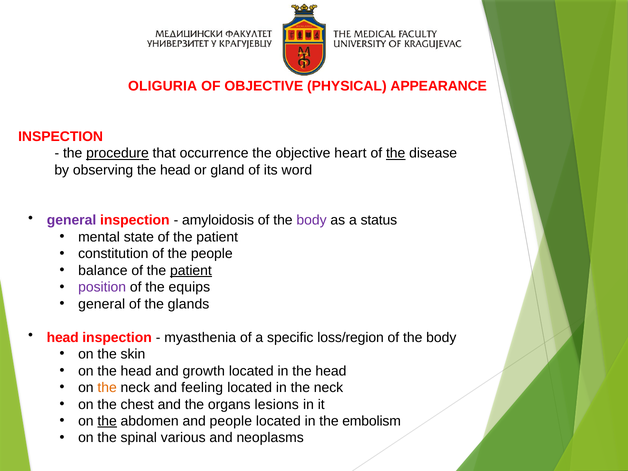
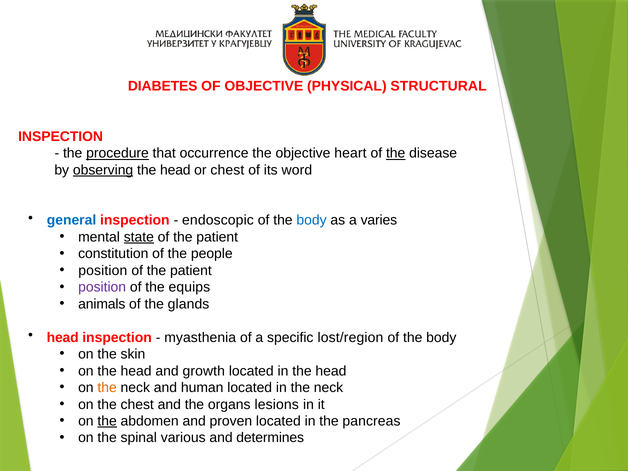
OLIGURIA: OLIGURIA -> DIABETES (163, 86)
APPEARANCE: APPEARANCE -> STRUCTURAL (439, 86)
observing underline: none -> present (103, 170)
or gland: gland -> chest (227, 170)
general colour: purple -> blue (72, 220)
amyloidosis: amyloidosis -> endoscopic (218, 220)
body colour: purple -> blue (312, 220)
status: status -> varies (379, 220)
state underline: none -> present (139, 237)
balance: balance -> position (103, 271)
patient underline: present -> none (191, 271)
general: general -> animals (102, 304)
loss/region: loss/region -> lost/region (350, 337)
feeling: feeling -> human (202, 388)
and people: people -> proven (231, 421)
embolism: embolism -> pancreas (371, 421)
neoplasms: neoplasms -> determines (270, 438)
